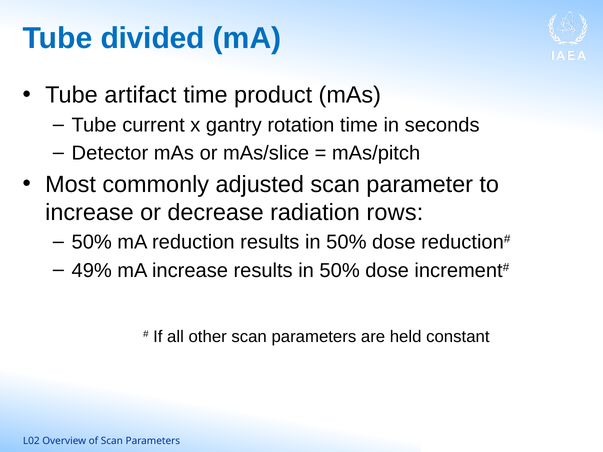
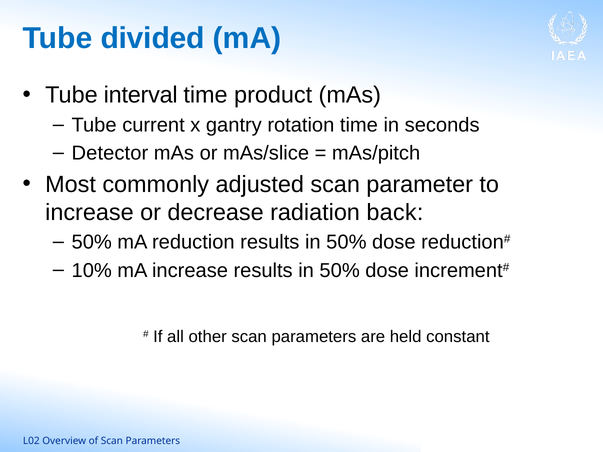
artifact: artifact -> interval (141, 95)
rows: rows -> back (395, 213)
49%: 49% -> 10% (92, 271)
